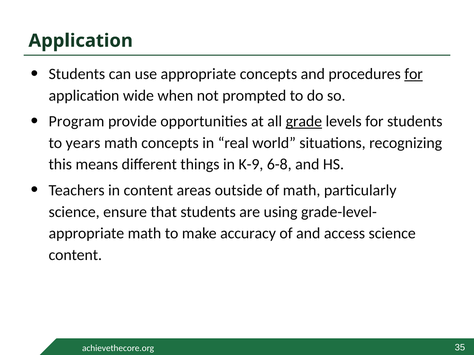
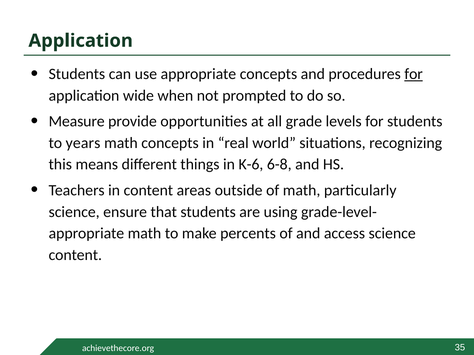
Program: Program -> Measure (77, 121)
grade underline: present -> none (304, 121)
K-9: K-9 -> K-6 (251, 165)
accuracy: accuracy -> percents (248, 234)
